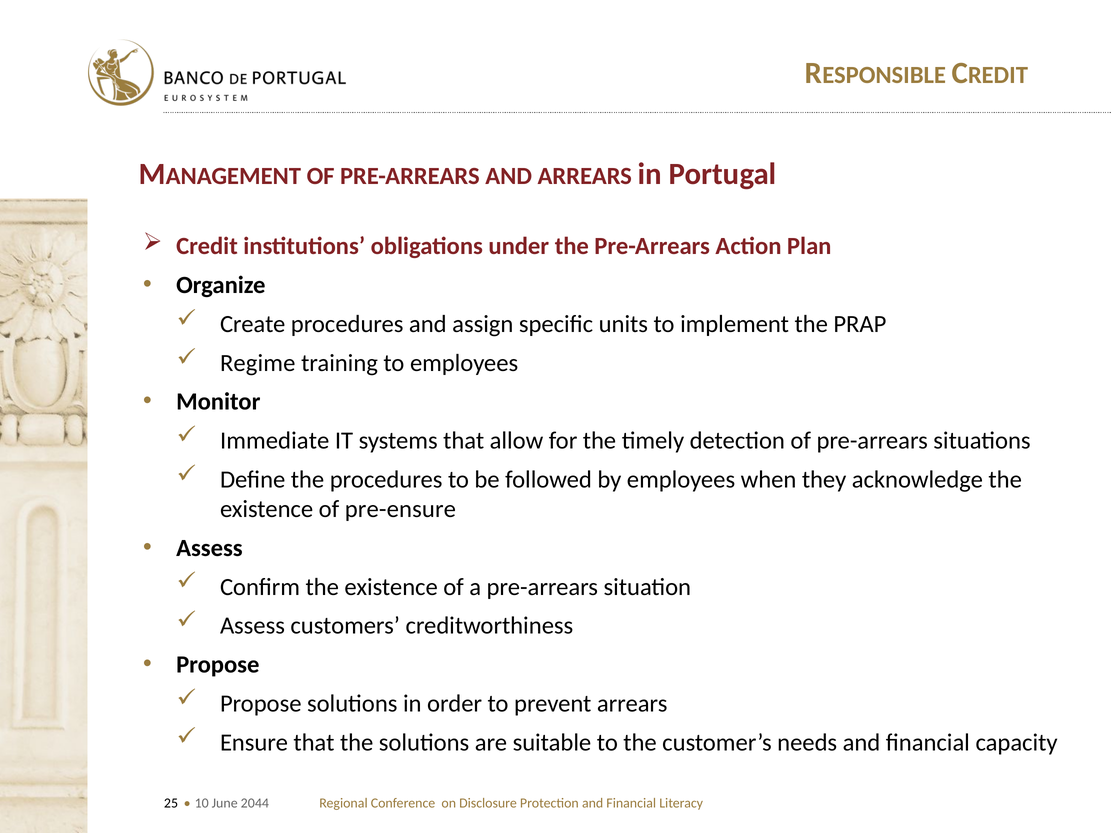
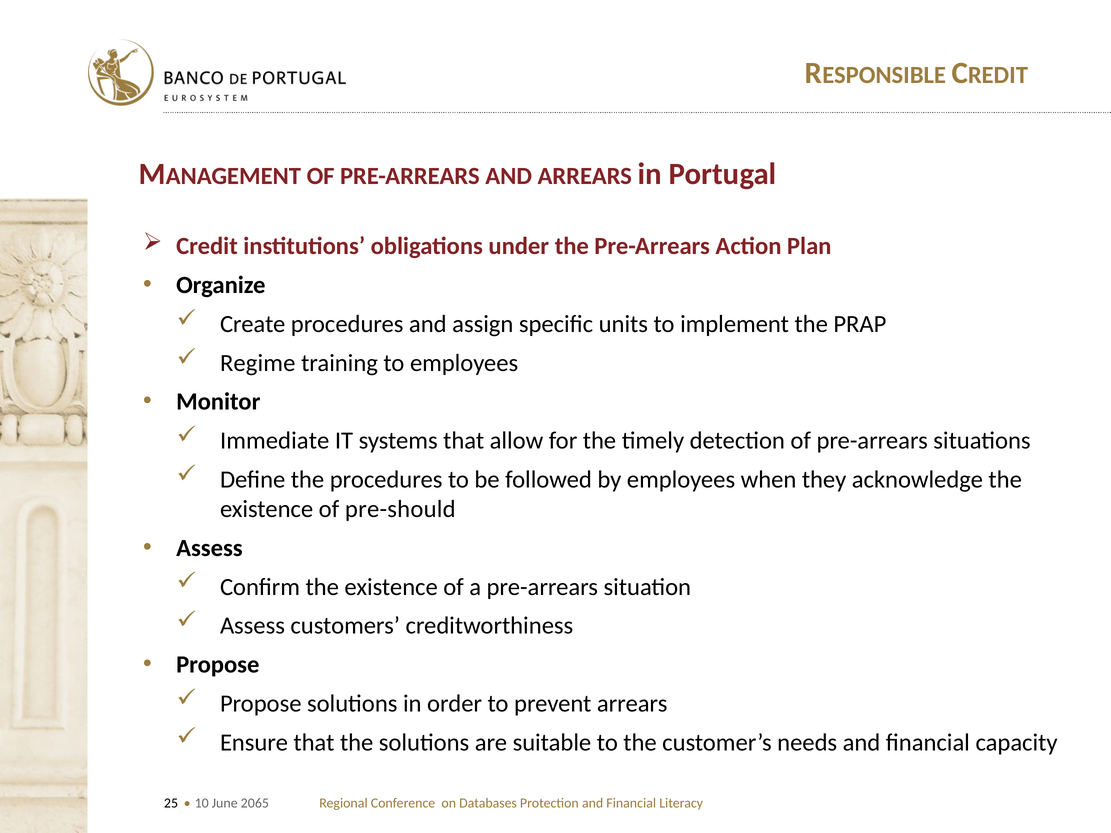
pre-ensure: pre-ensure -> pre-should (400, 509)
2044: 2044 -> 2065 (255, 803)
Disclosure: Disclosure -> Databases (488, 803)
